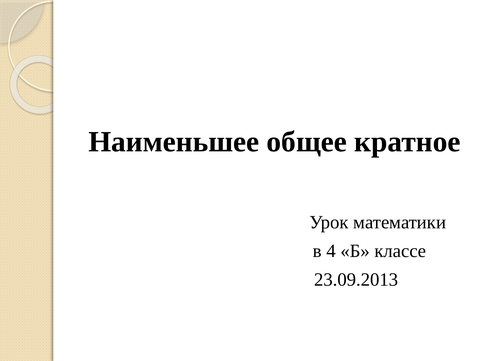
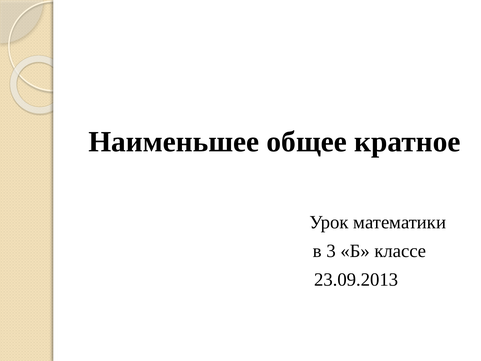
4: 4 -> 3 (331, 251)
